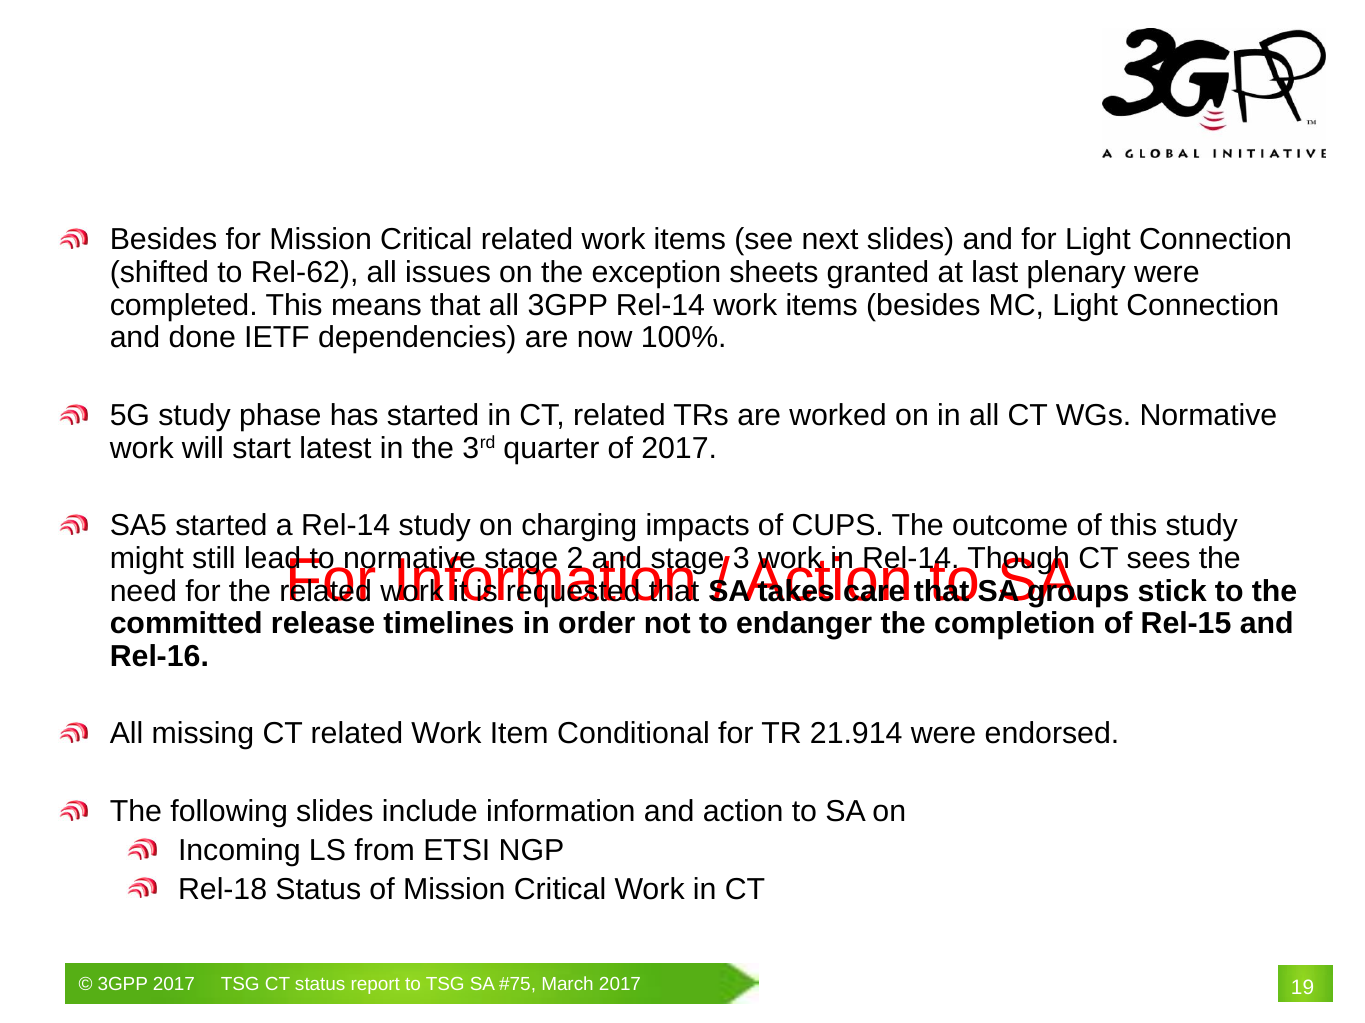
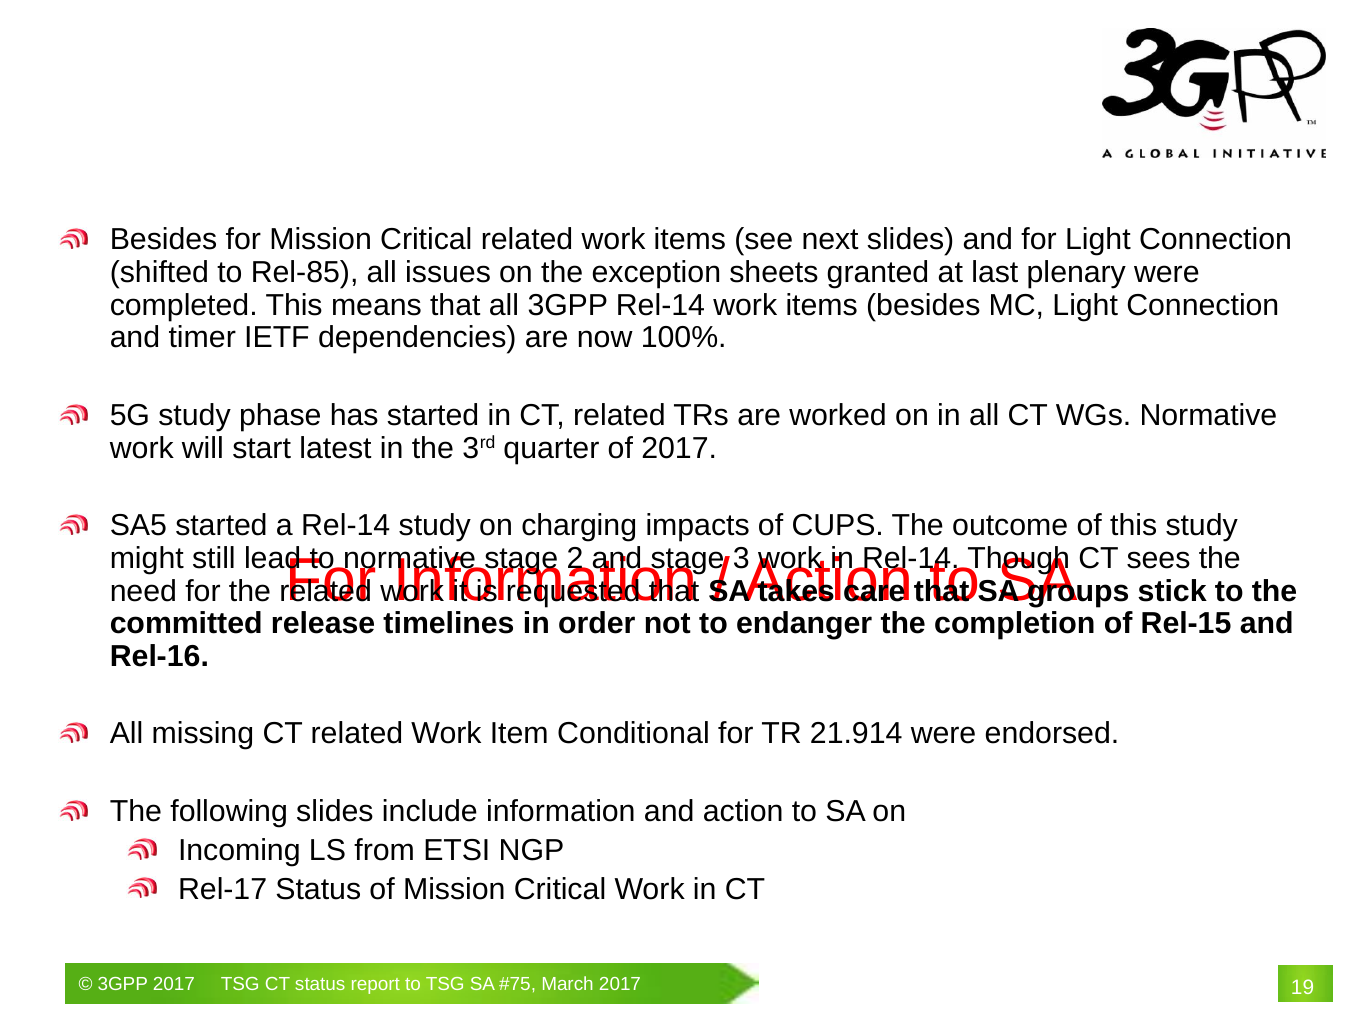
Rel-62: Rel-62 -> Rel-85 (305, 273)
done: done -> timer (202, 338)
Rel-18: Rel-18 -> Rel-17 (223, 890)
